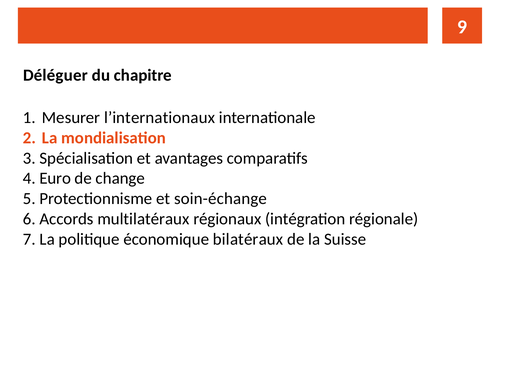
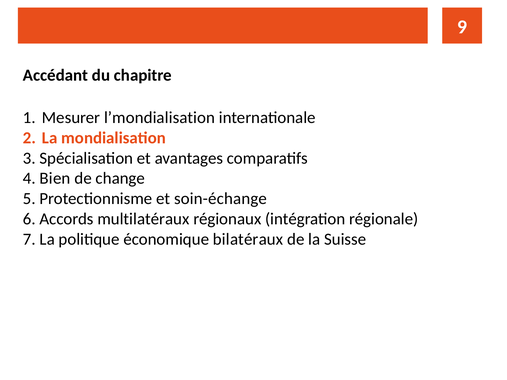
Déléguer: Déléguer -> Accédant (56, 75)
l’internationaux: l’internationaux -> l’mondialisation (160, 118)
Euro: Euro -> Bien (55, 178)
